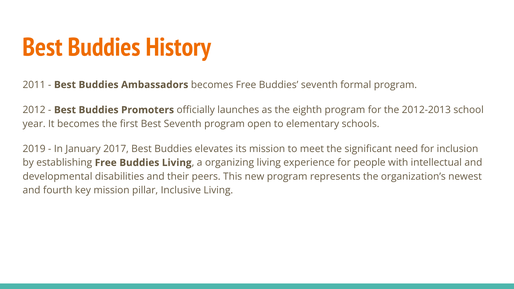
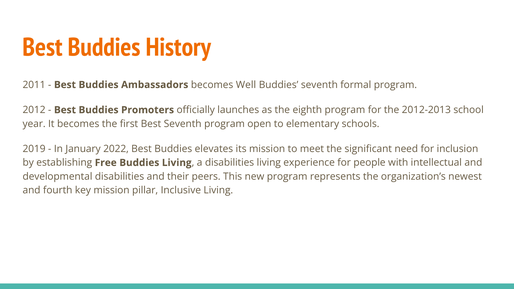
becomes Free: Free -> Well (246, 85)
2017: 2017 -> 2022 (116, 149)
a organizing: organizing -> disabilities (230, 163)
